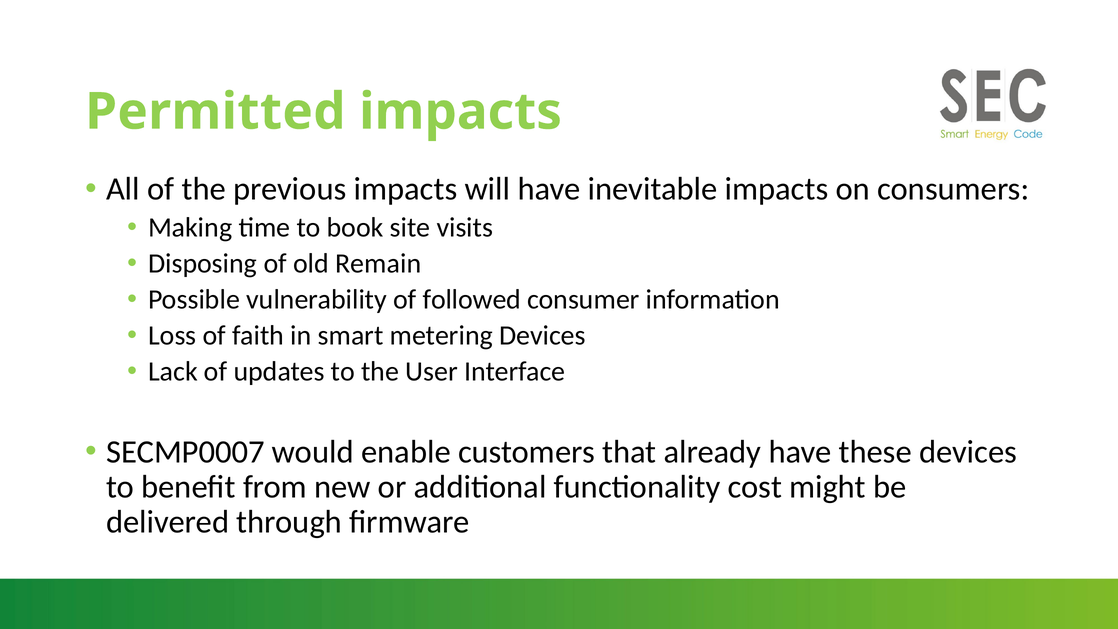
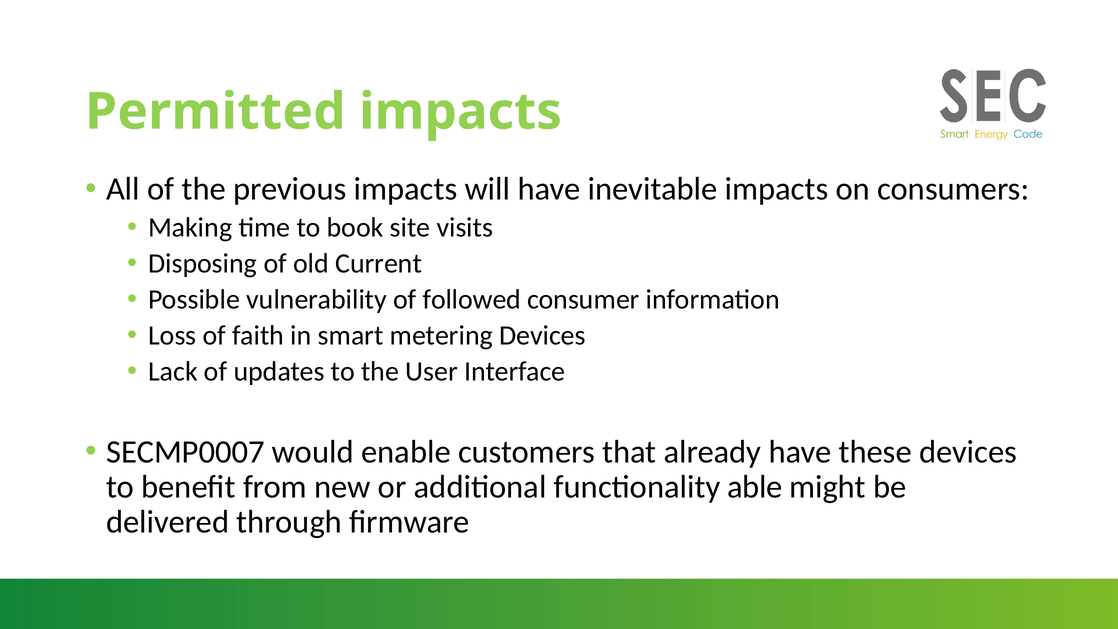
Remain: Remain -> Current (378, 263)
cost: cost -> able (755, 487)
